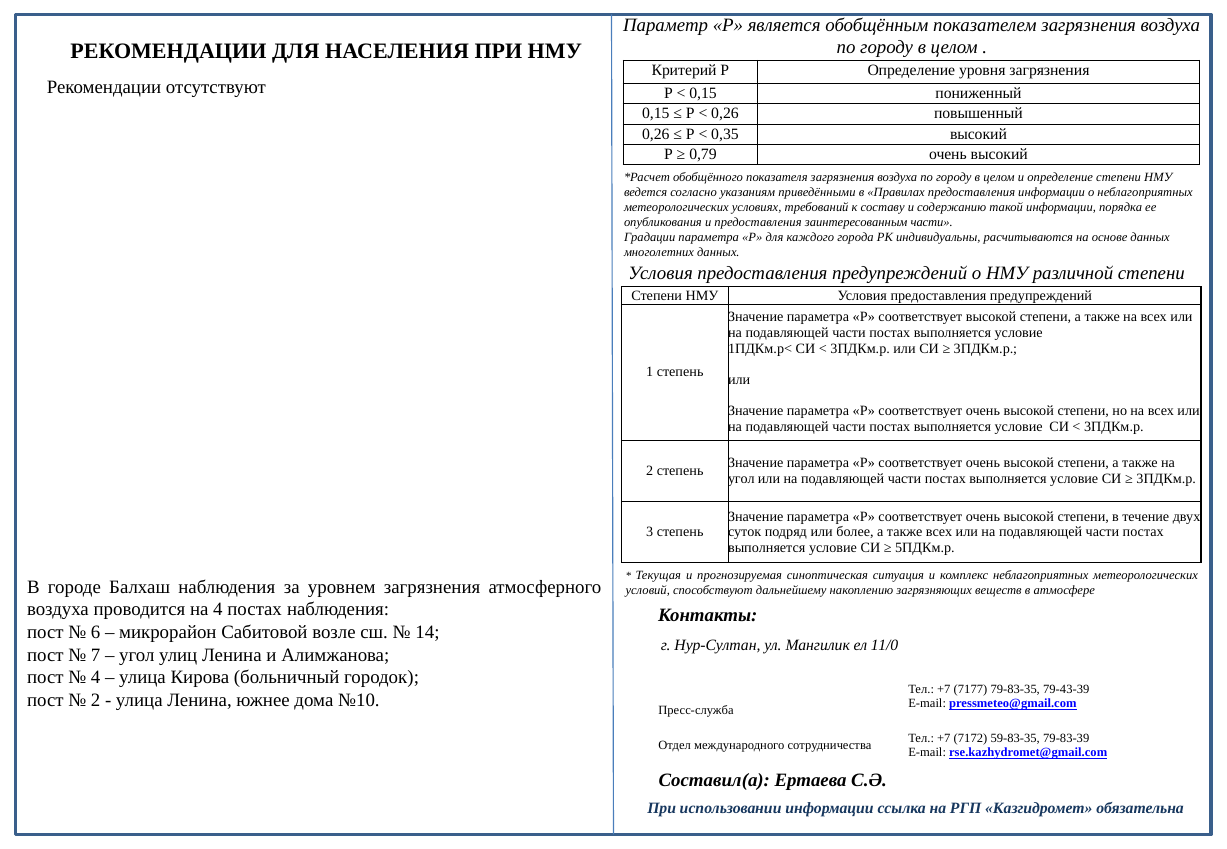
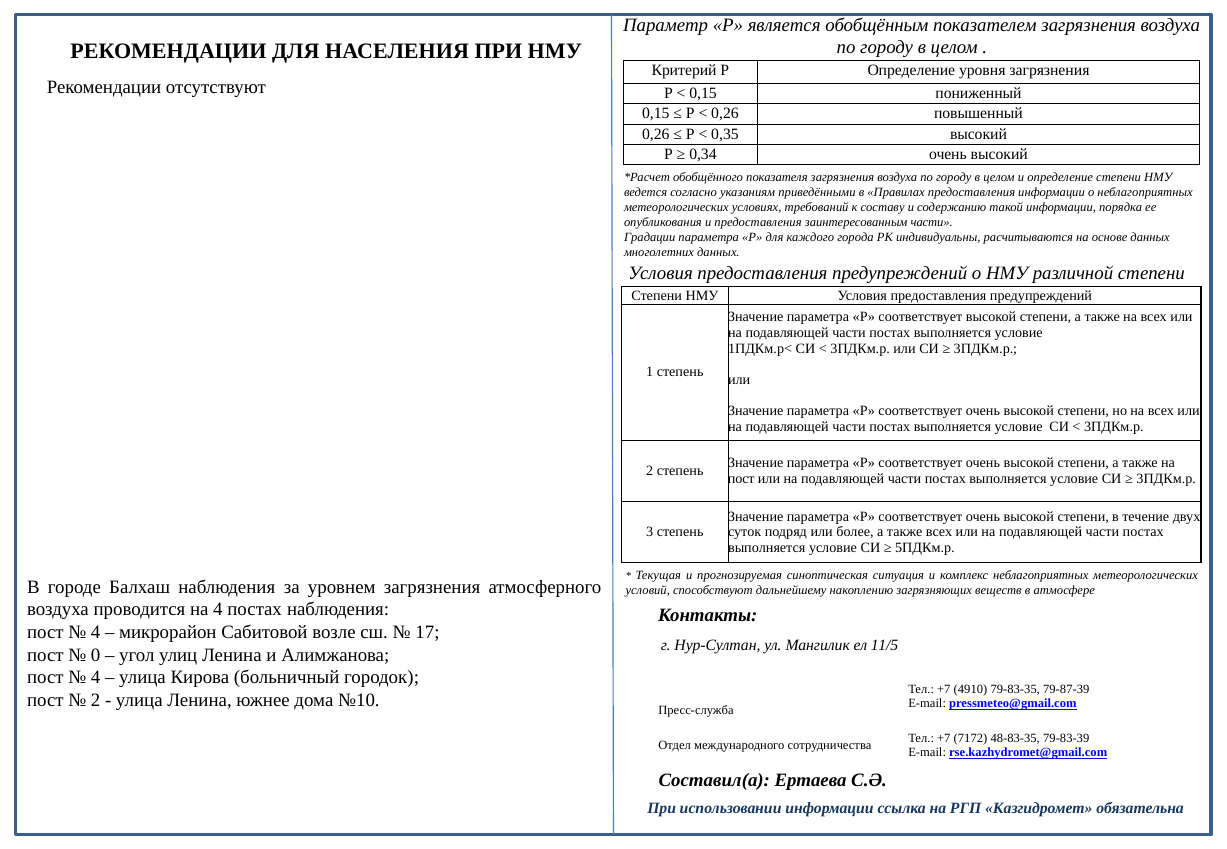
0,79: 0,79 -> 0,34 (703, 154)
угол: угол -> пост (741, 479)
6: 6 -> 4 (96, 633)
14: 14 -> 17 (427, 633)
11/0: 11/0 -> 11/5 (885, 645)
7: 7 -> 0 (96, 655)
7177: 7177 -> 4910 (971, 690)
79-43-39: 79-43-39 -> 79-87-39 (1066, 690)
59-83-35: 59-83-35 -> 48-83-35 (1015, 739)
